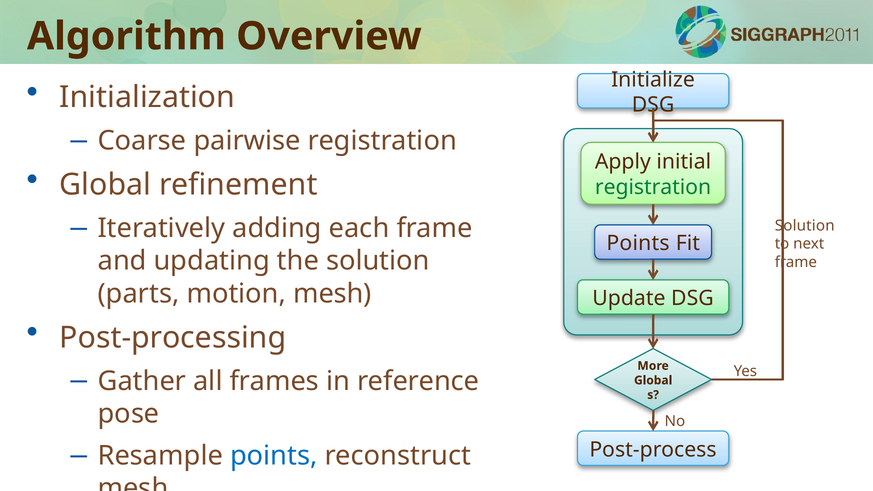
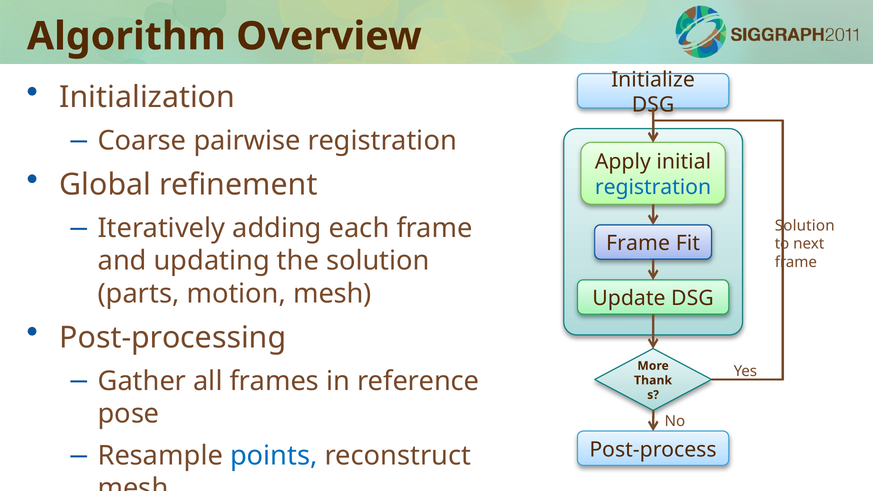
registration colour: green -> blue (653, 187)
Points: Points -> Frame (638, 244)
Global: Global -> Thank (653, 380)
